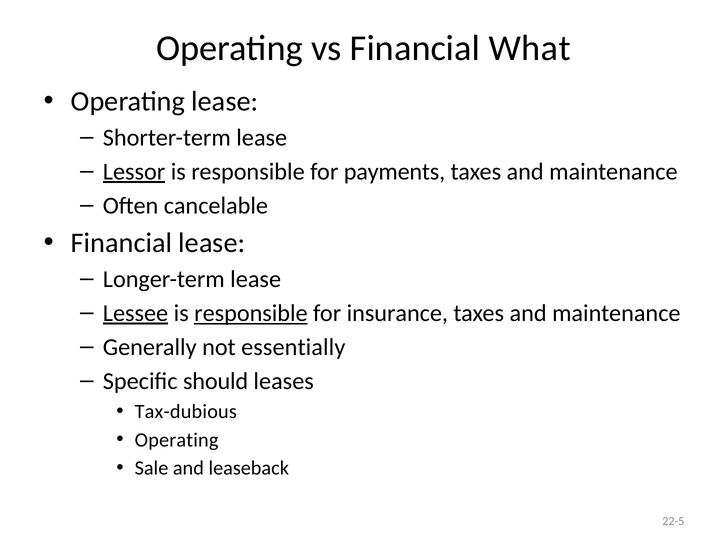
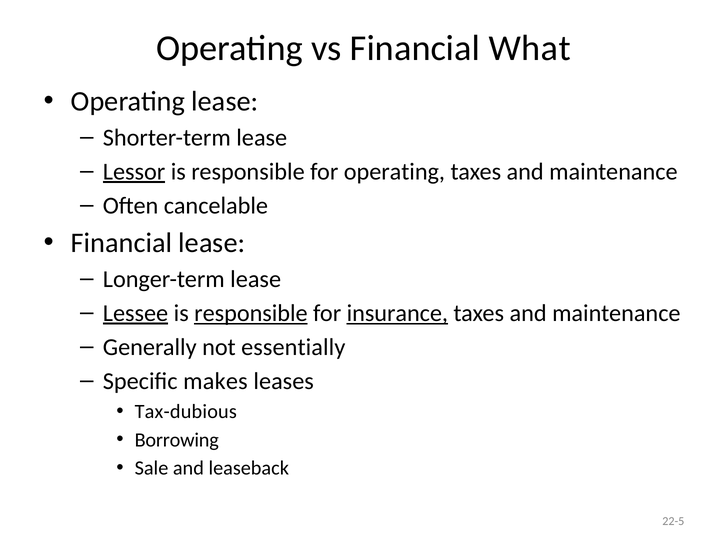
for payments: payments -> operating (394, 172)
insurance underline: none -> present (397, 313)
should: should -> makes (215, 381)
Operating: Operating -> Borrowing (177, 440)
